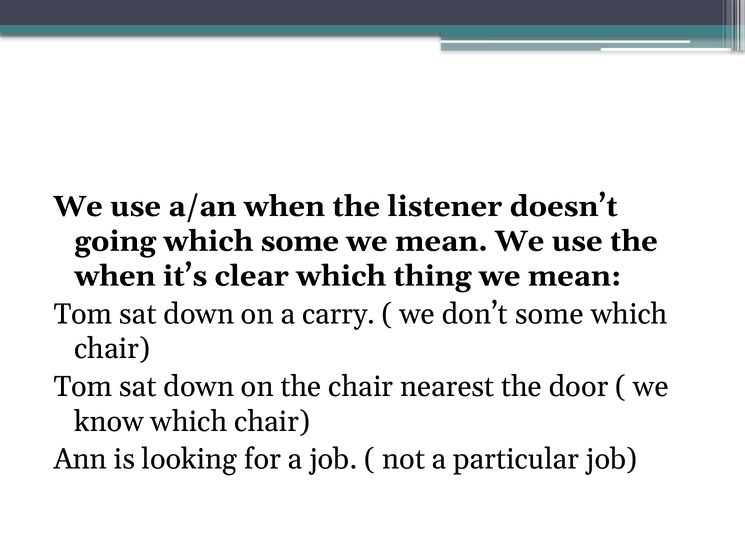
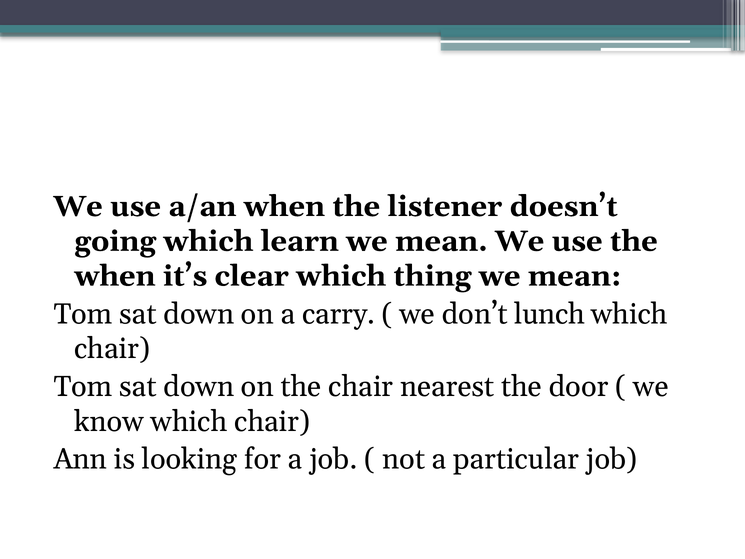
which some: some -> learn (300, 241)
don’t some: some -> lunch (550, 314)
